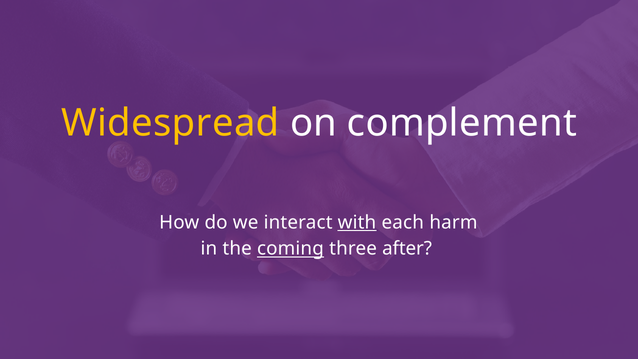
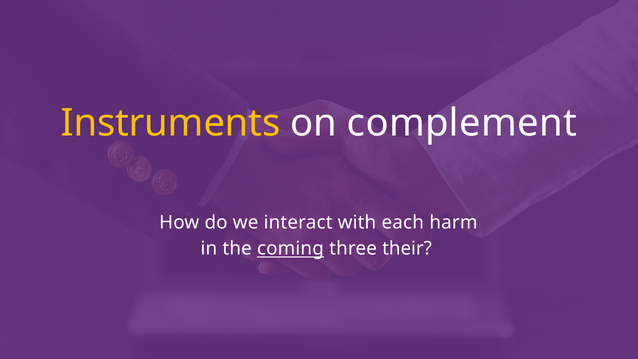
Widespread: Widespread -> Instruments (171, 123)
with underline: present -> none (357, 222)
after: after -> their (407, 249)
